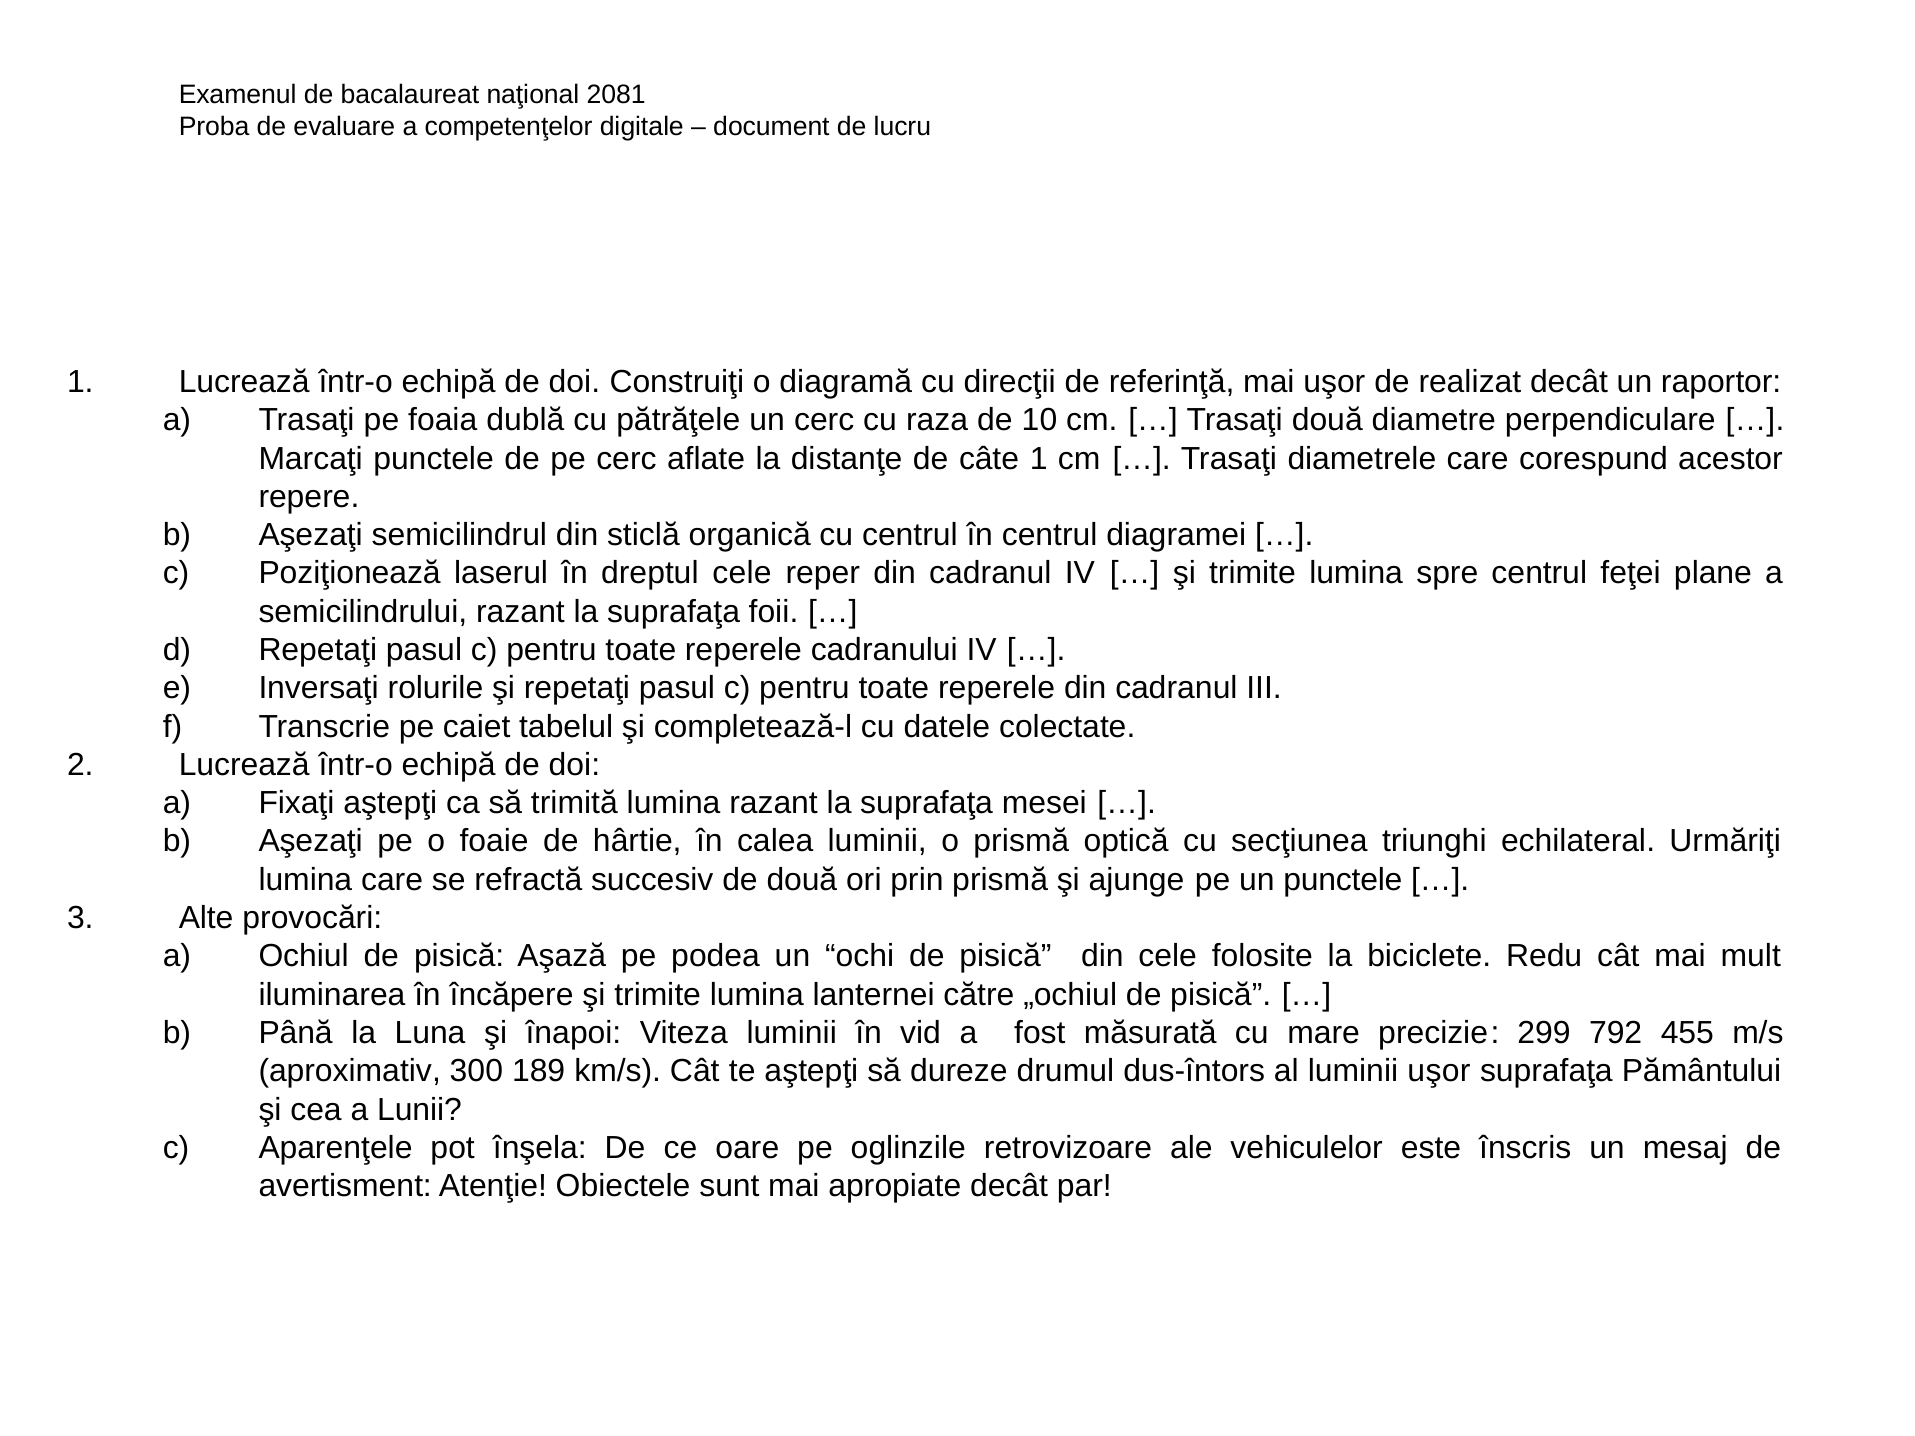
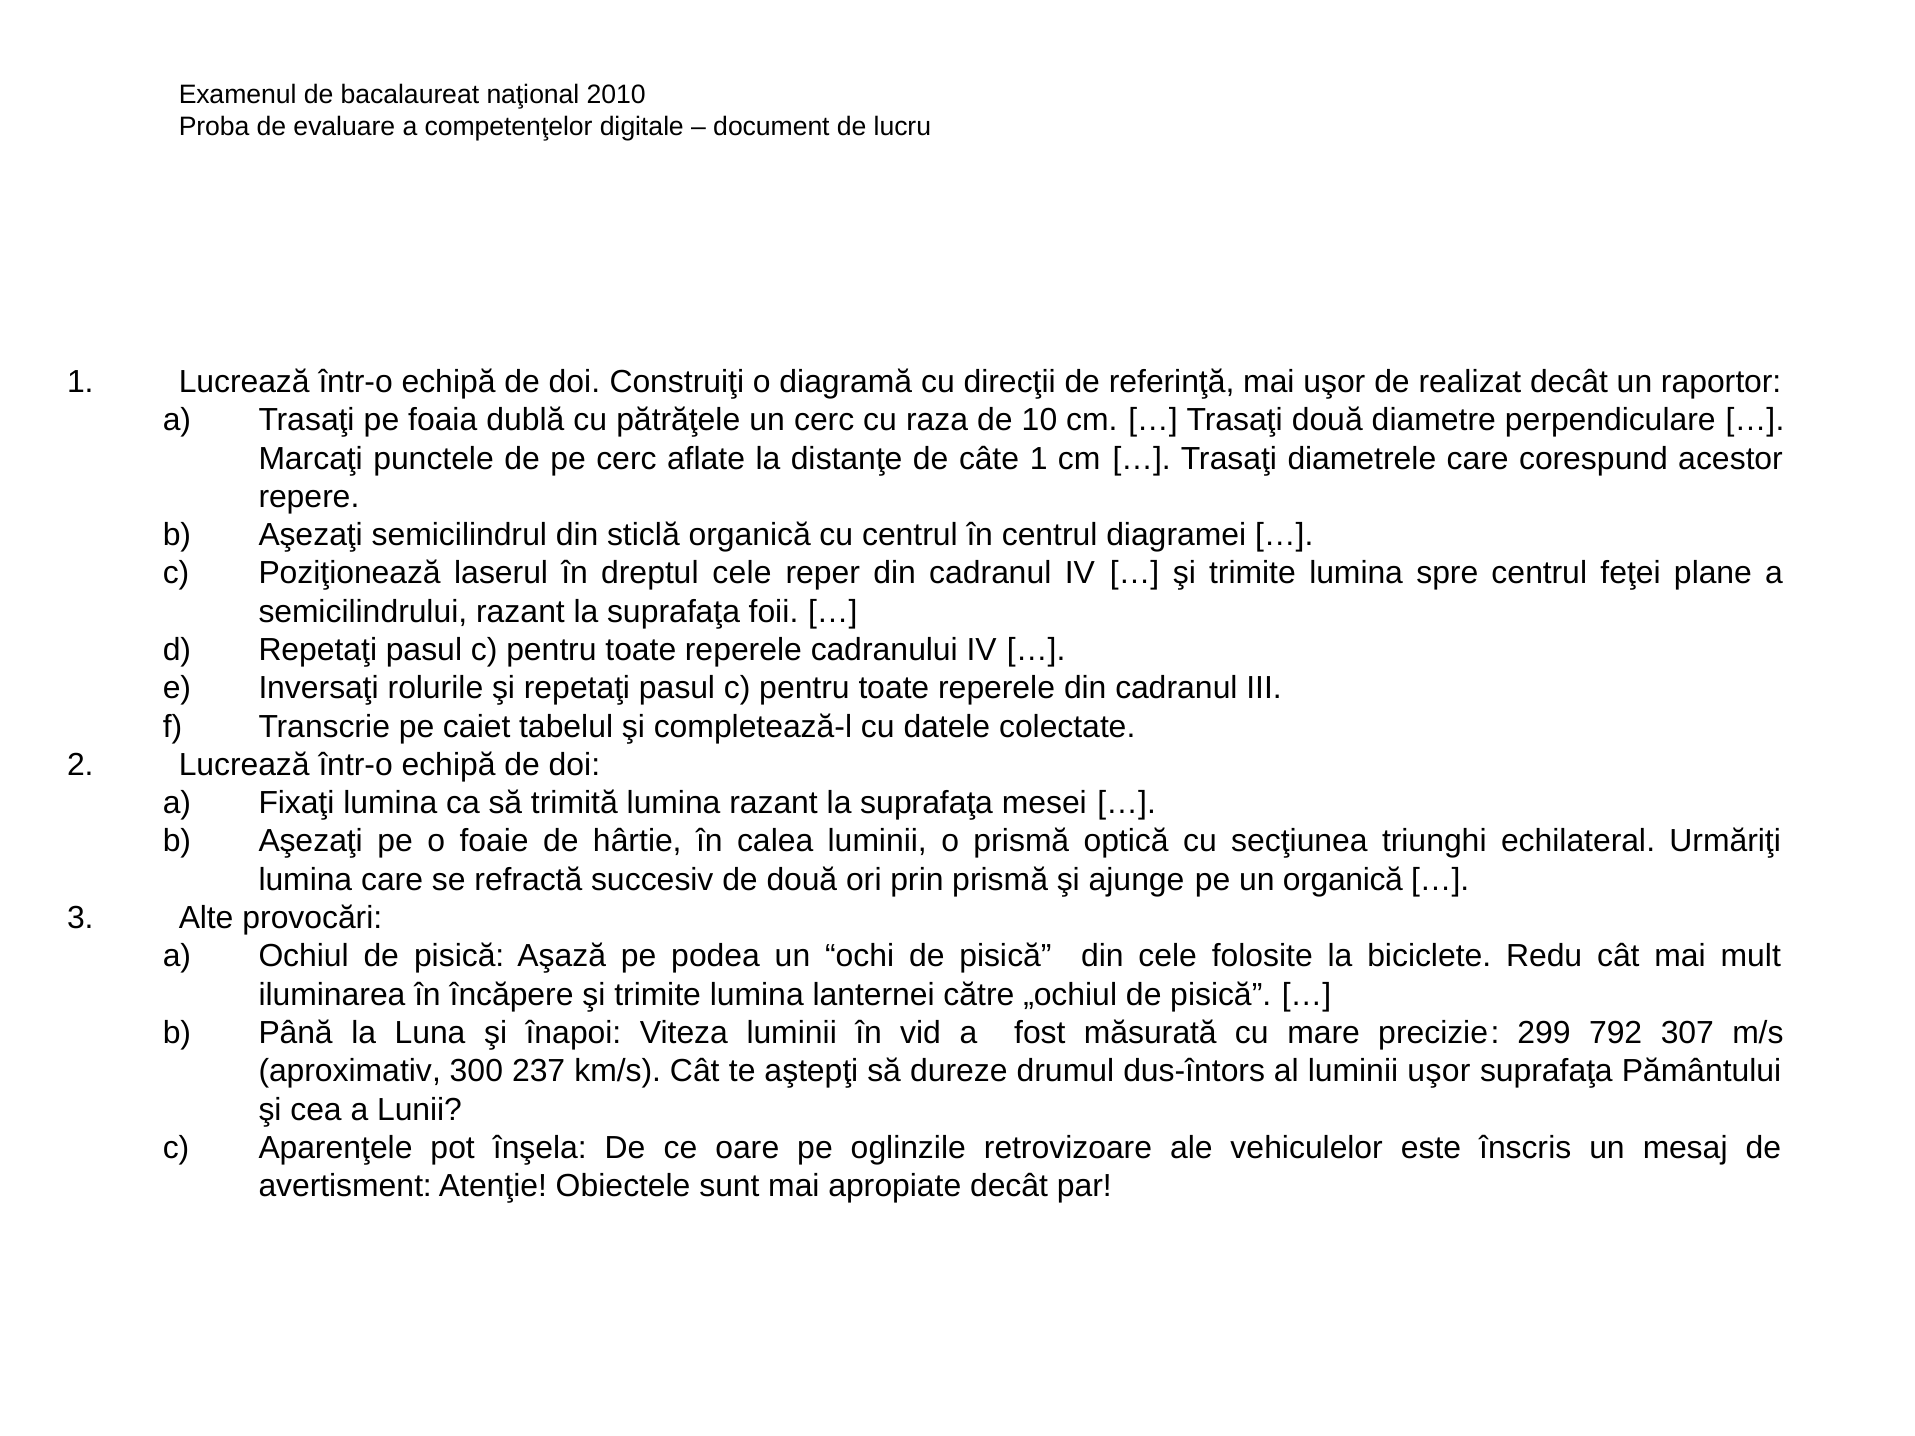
2081: 2081 -> 2010 (616, 94)
Fixaţi aştepţi: aştepţi -> lumina (390, 803)
un punctele: punctele -> organică (1343, 880)
455: 455 -> 307 (1687, 1033)
189: 189 -> 237 (539, 1071)
